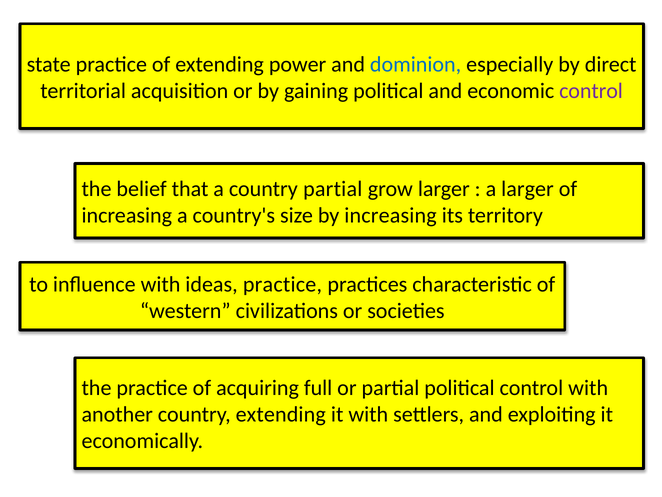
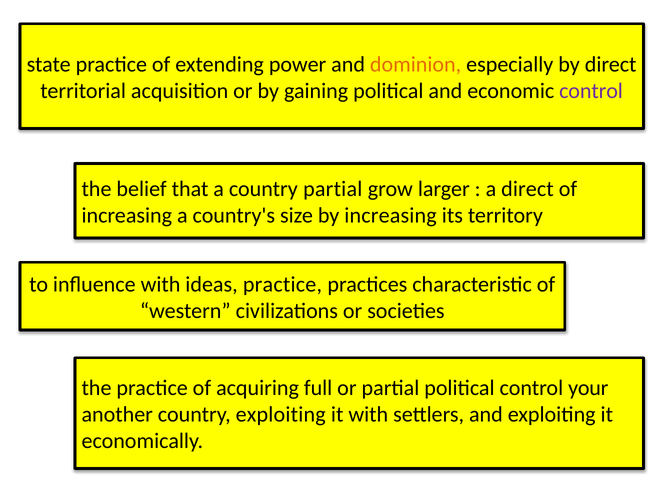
dominion colour: blue -> orange (416, 64)
a larger: larger -> direct (527, 189)
control with: with -> your (588, 388)
country extending: extending -> exploiting (281, 414)
